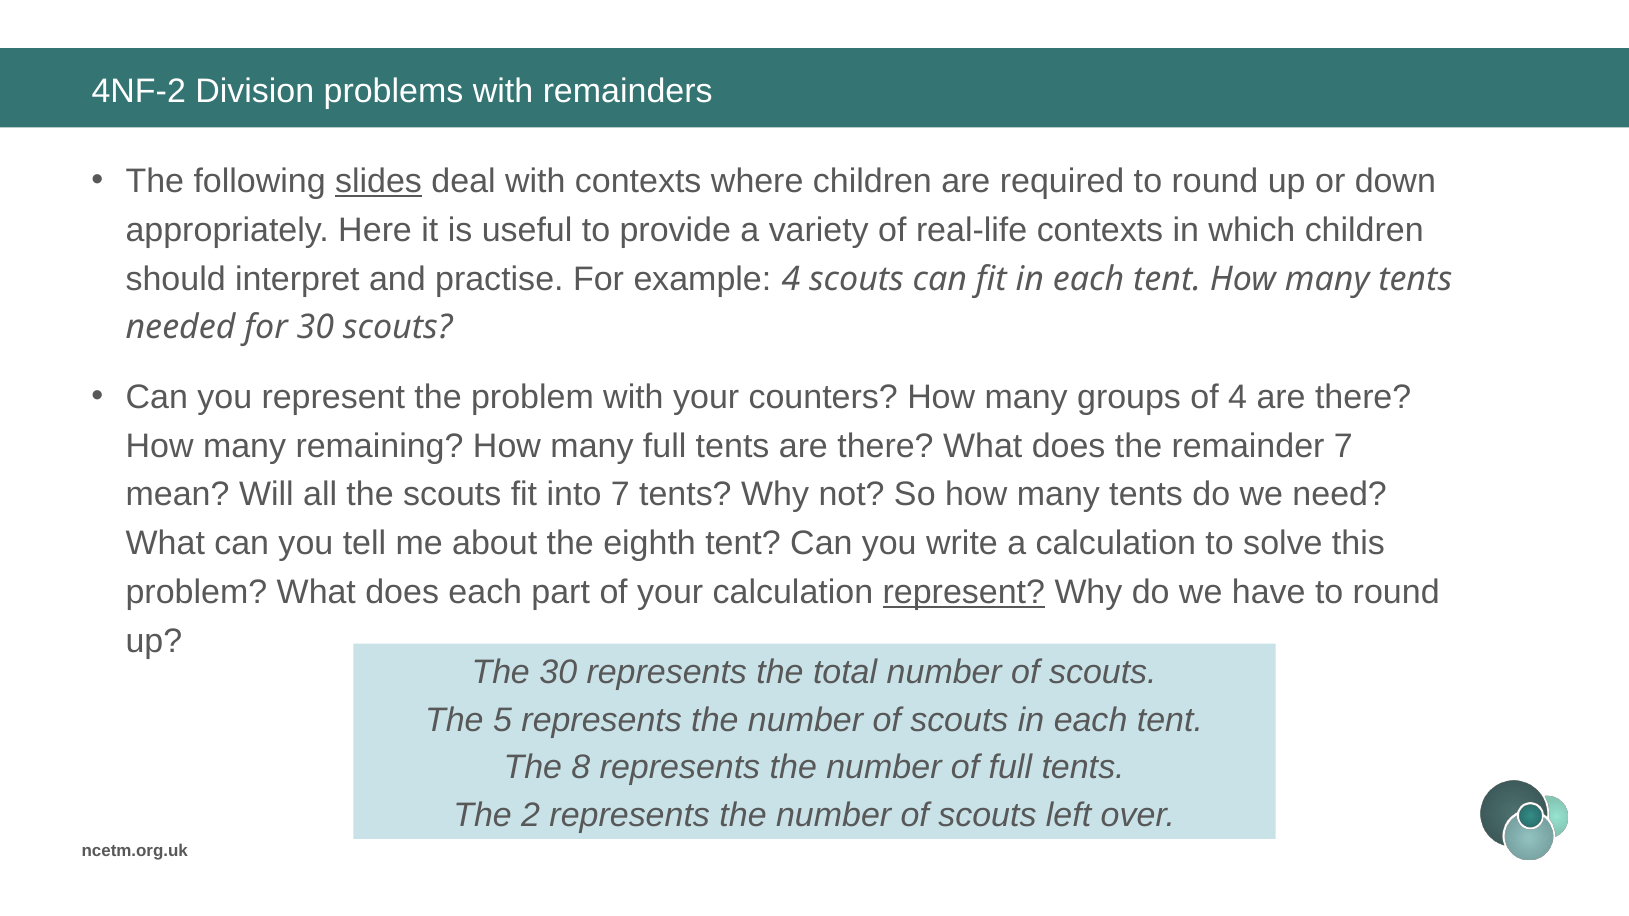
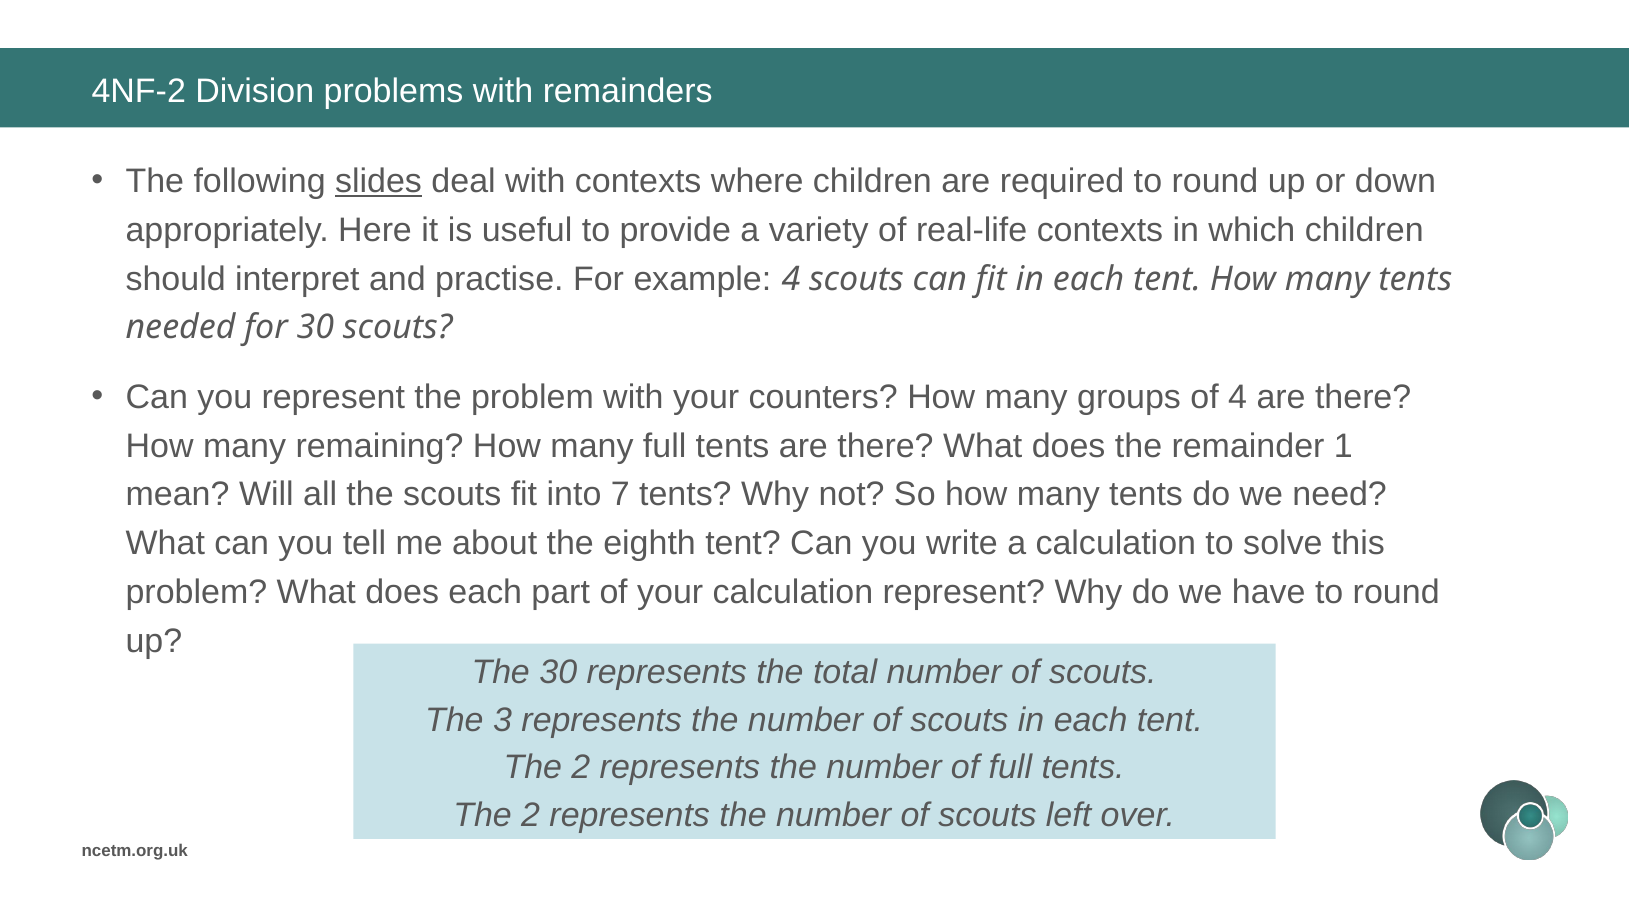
remainder 7: 7 -> 1 (1343, 446)
represent underline: present -> none (964, 593)
5: 5 -> 3 (503, 720)
8: 8 -> 2 (581, 768)
